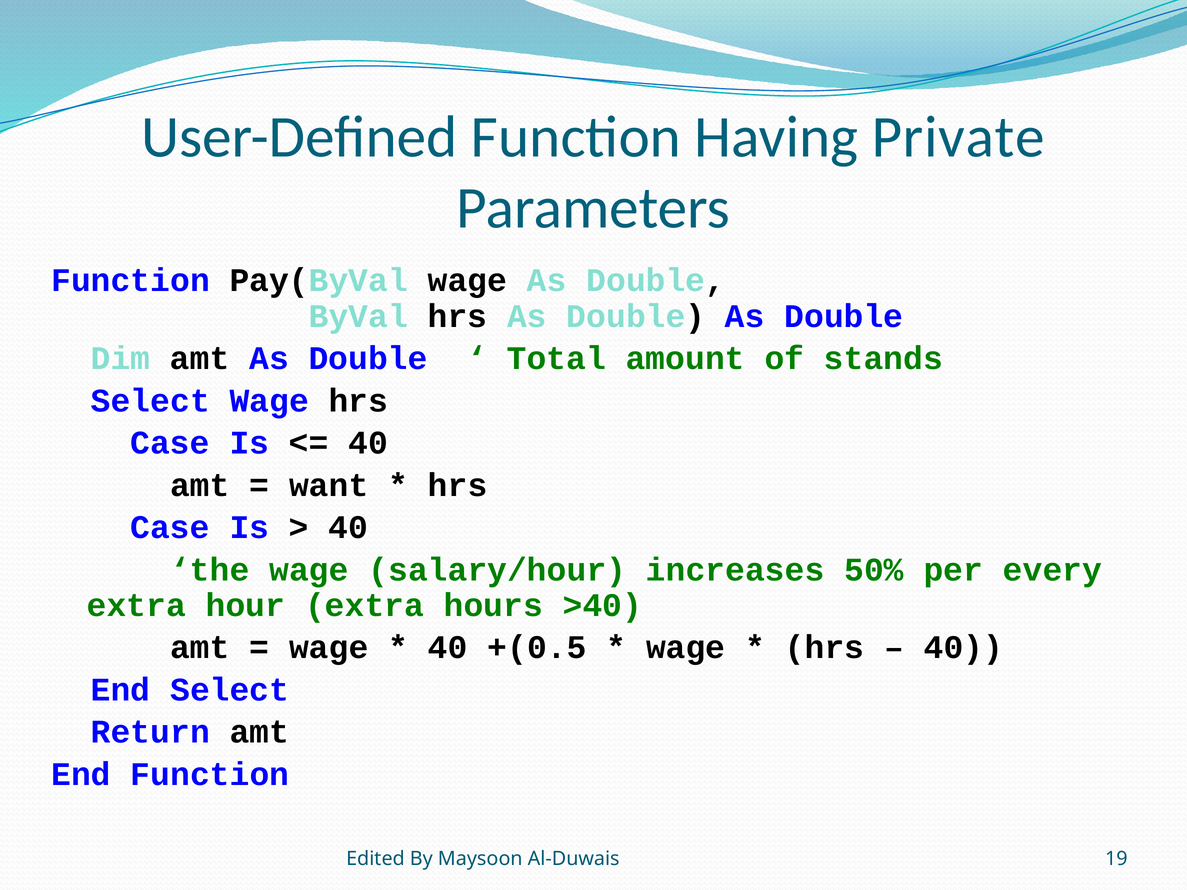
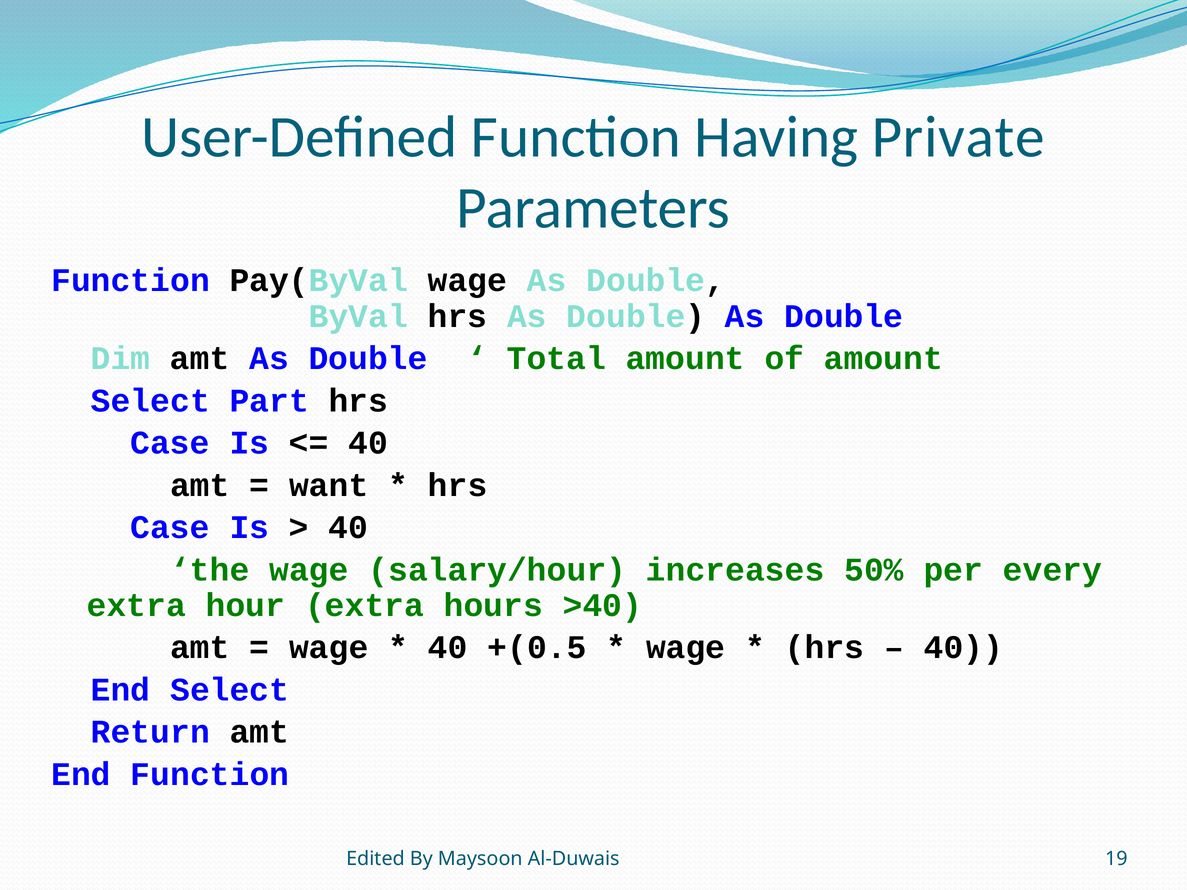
of stands: stands -> amount (883, 359)
Select Wage: Wage -> Part (269, 401)
